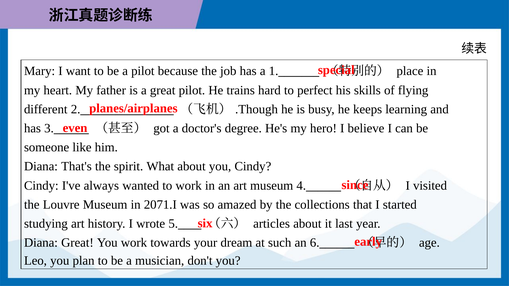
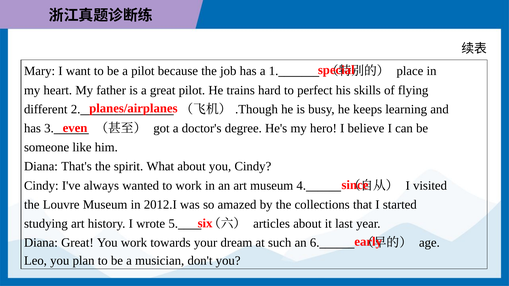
2071.I: 2071.I -> 2012.I (160, 205)
